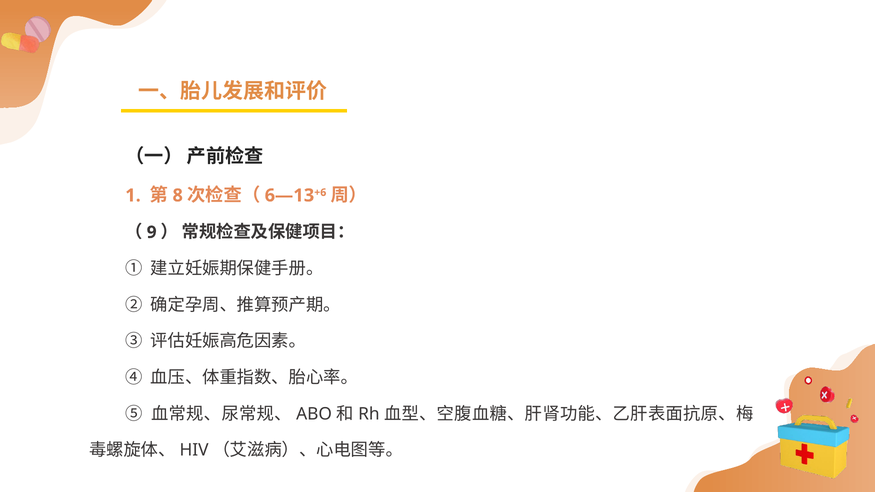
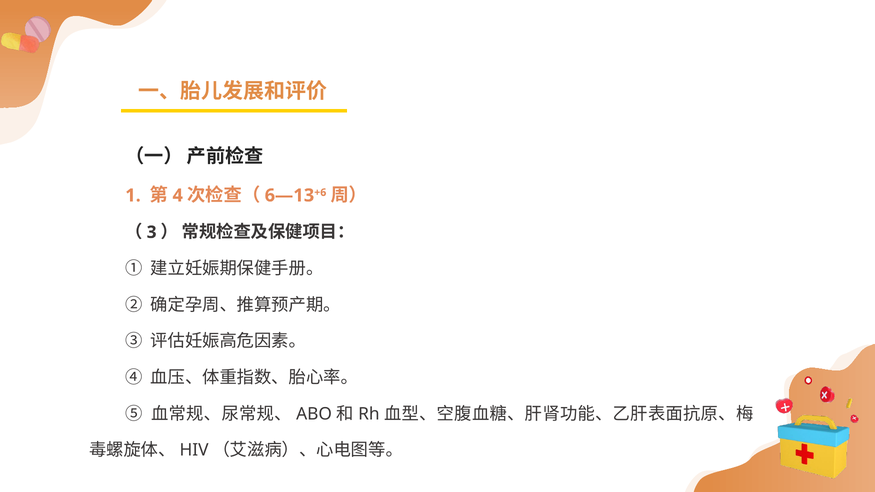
8: 8 -> 4 (178, 196)
9: 9 -> 3 (152, 232)
